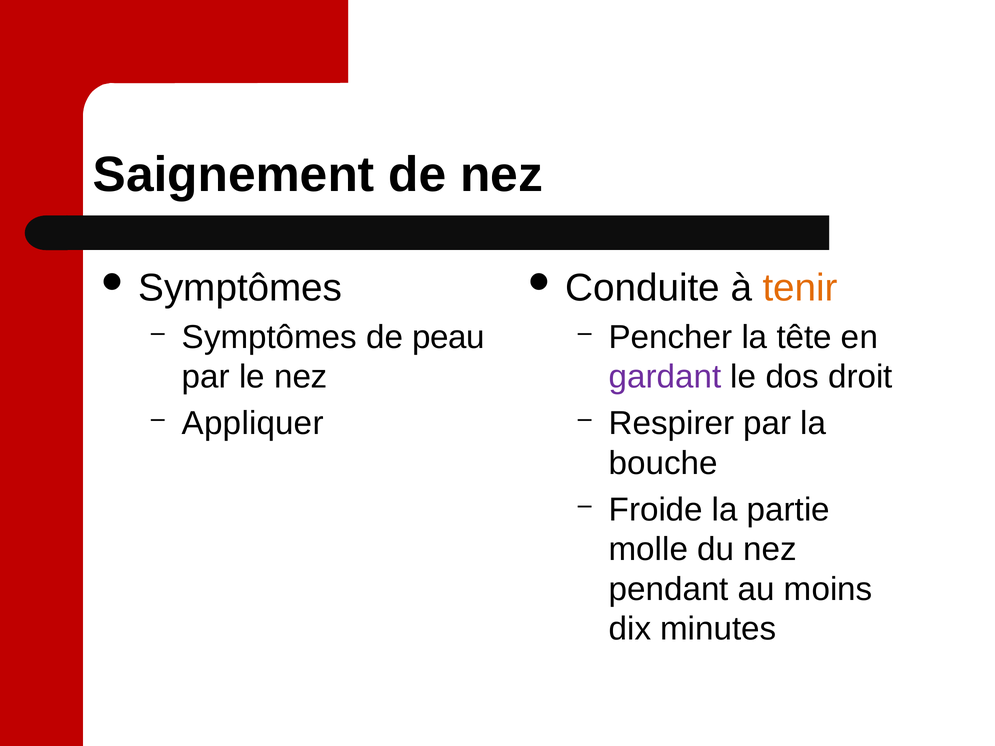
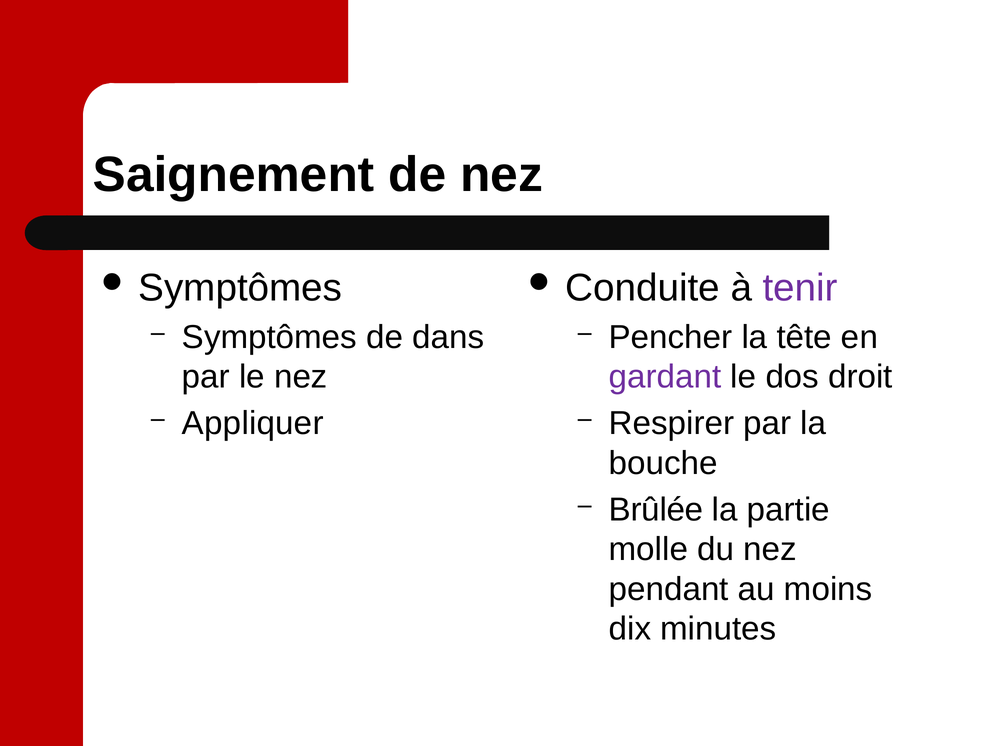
tenir colour: orange -> purple (800, 288)
peau: peau -> dans (448, 337)
Froide: Froide -> Brûlée (656, 510)
